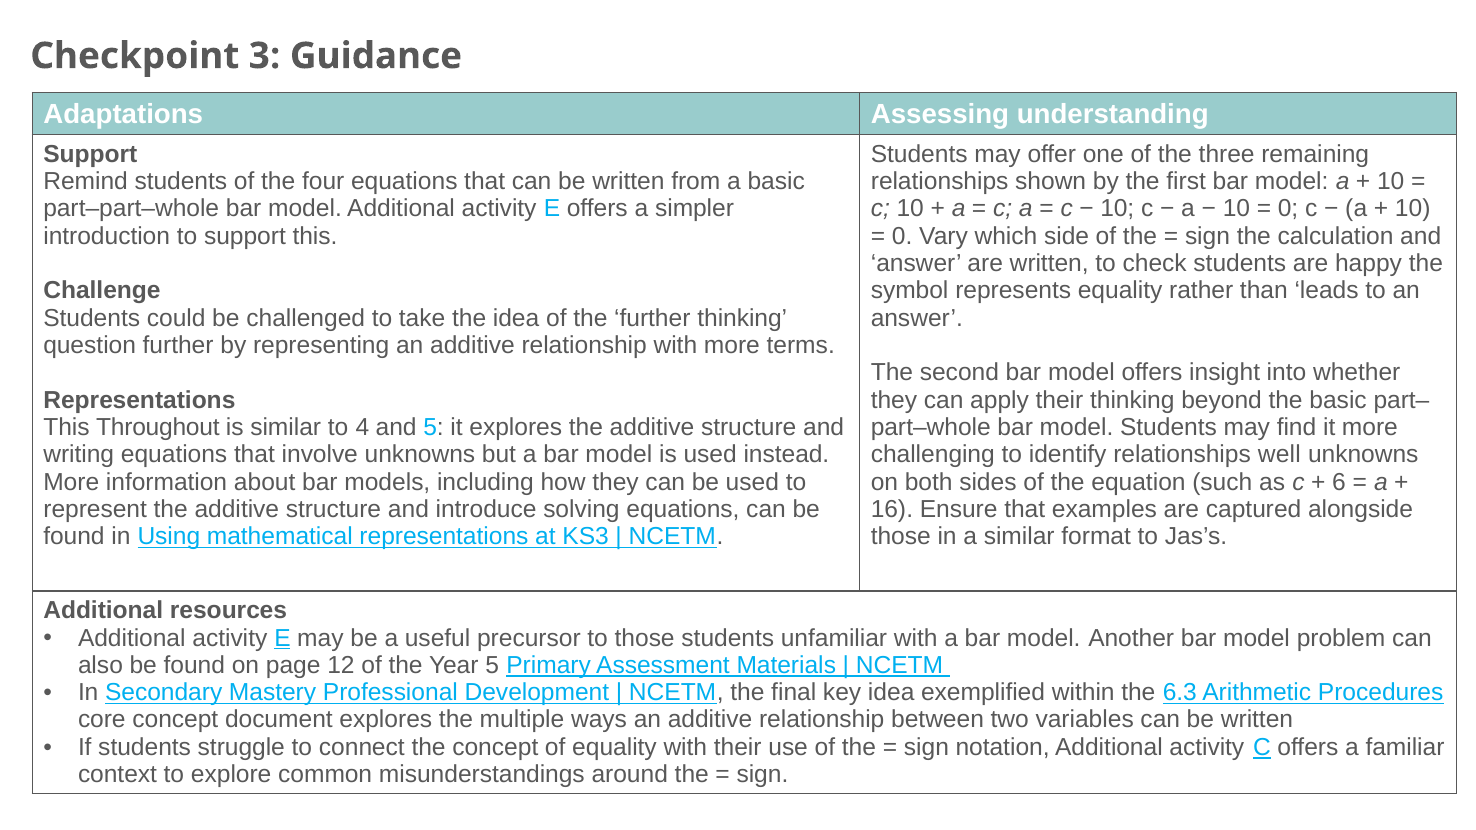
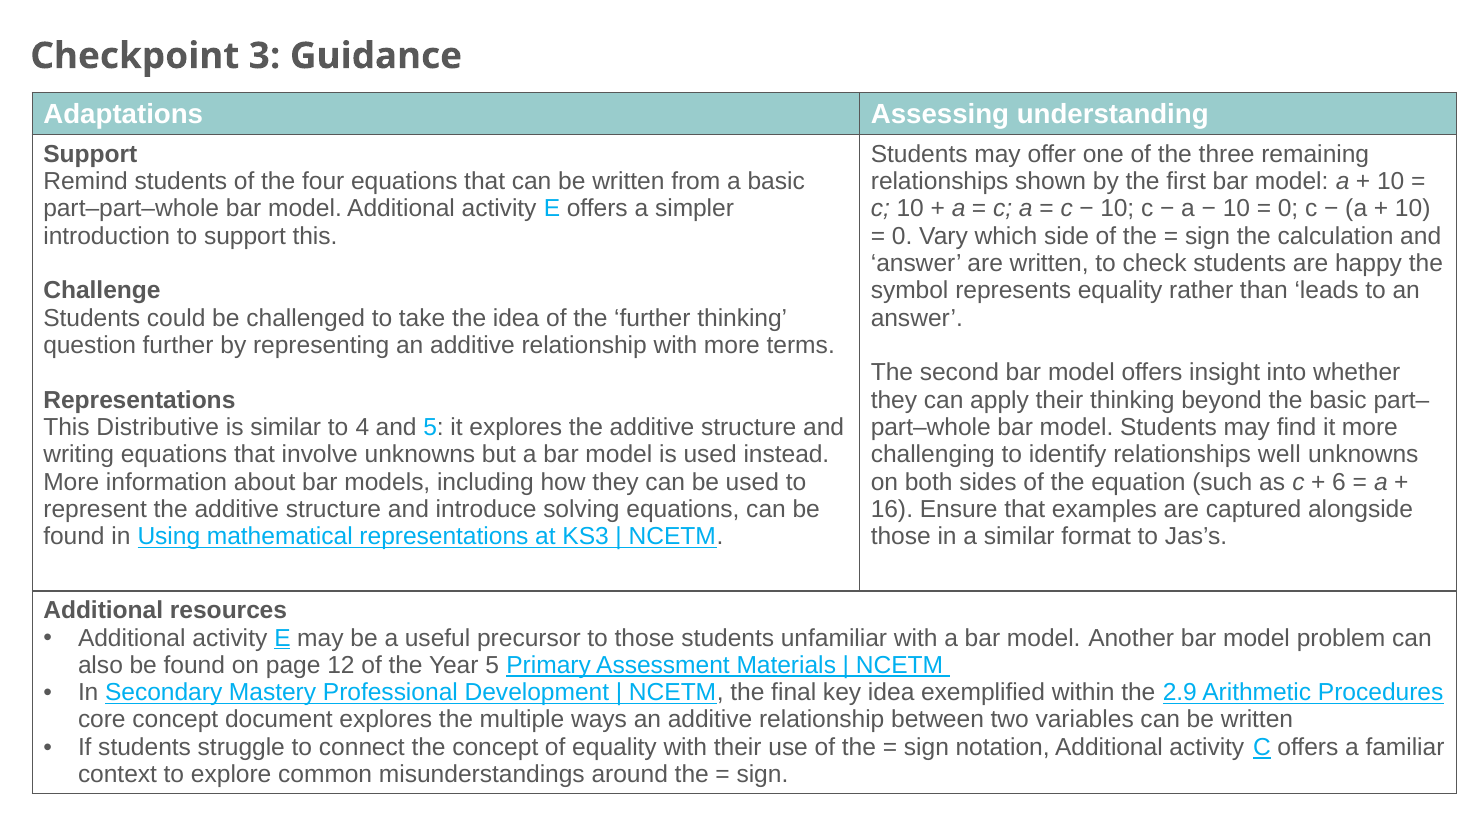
Throughout: Throughout -> Distributive (158, 427)
6.3: 6.3 -> 2.9 (1180, 693)
